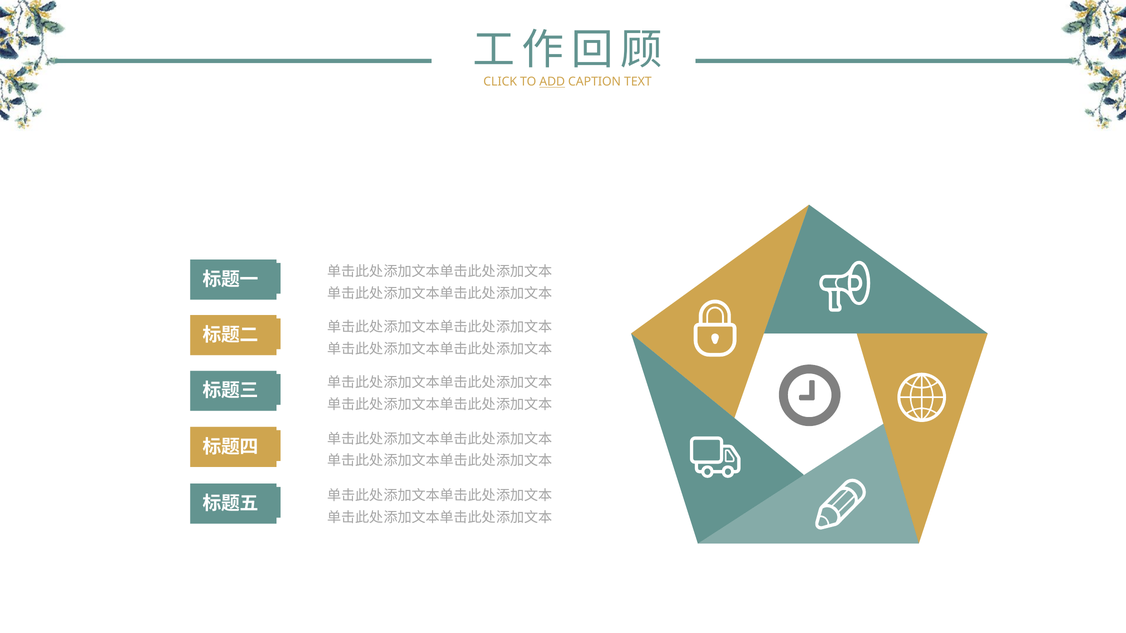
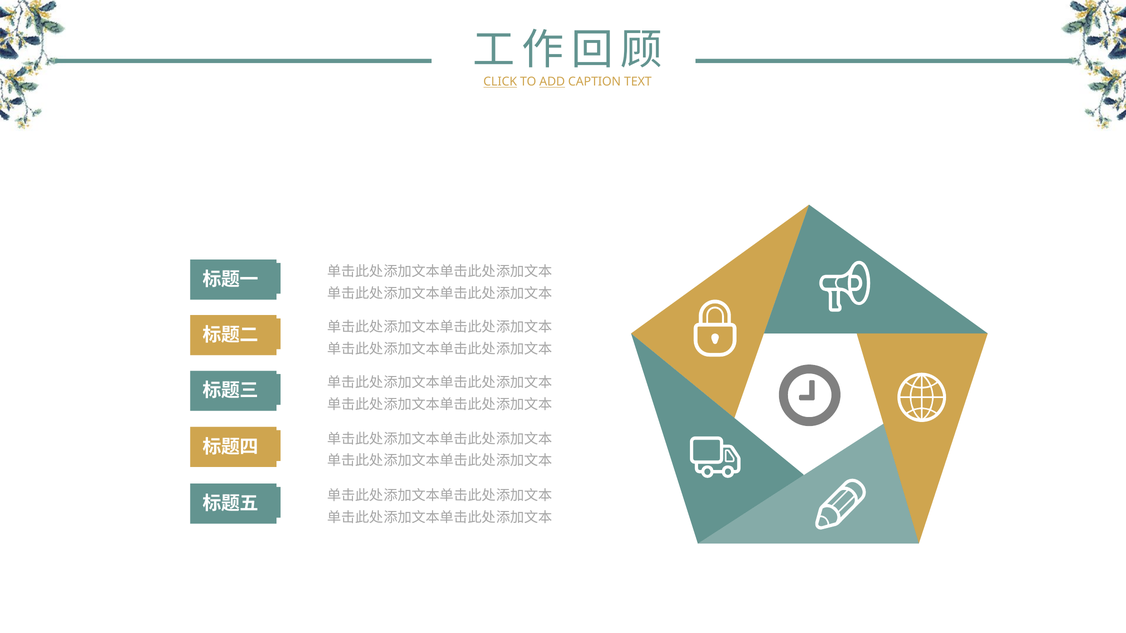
CLICK underline: none -> present (500, 82)
